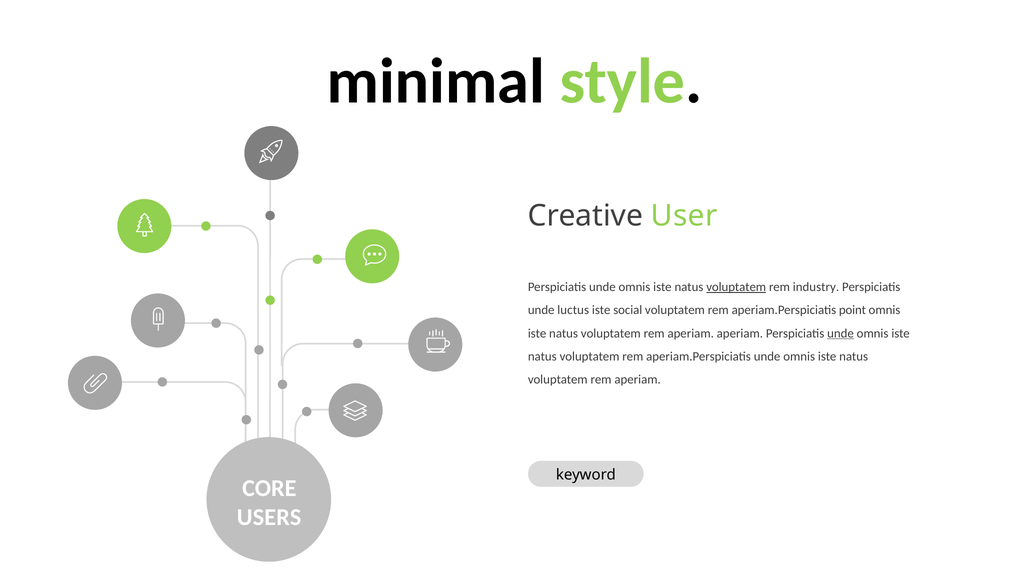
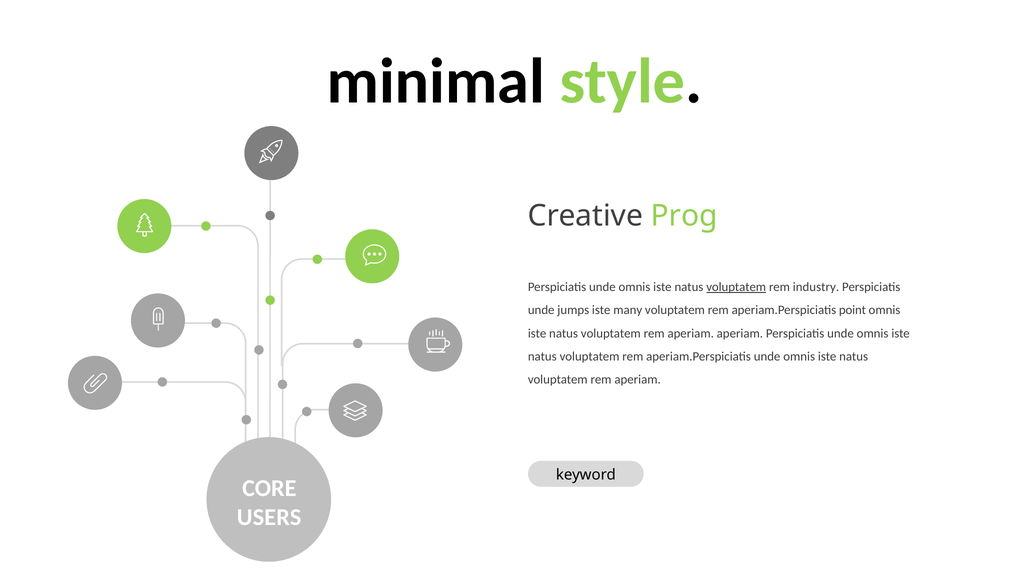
User: User -> Prog (684, 216)
luctus: luctus -> jumps (573, 310)
social: social -> many (628, 310)
unde underline: present -> none (841, 333)
